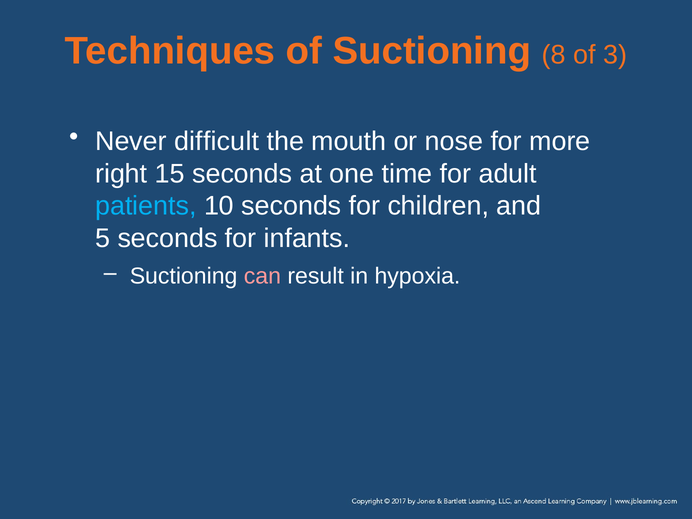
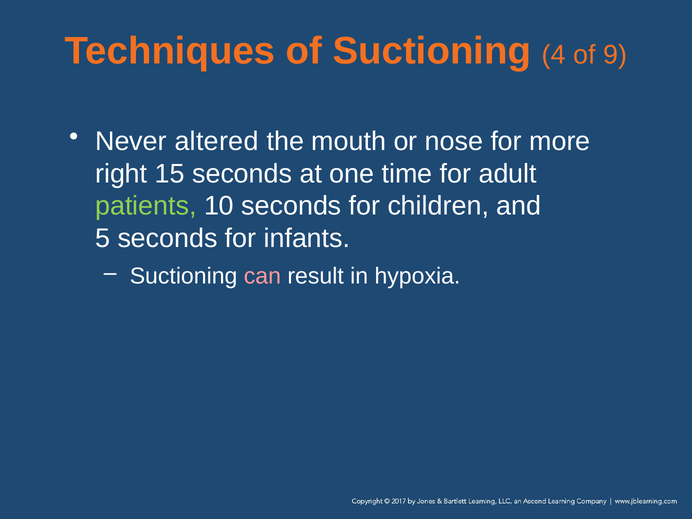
8: 8 -> 4 (554, 55)
3: 3 -> 9 (615, 55)
difficult: difficult -> altered (217, 141)
patients colour: light blue -> light green (146, 206)
